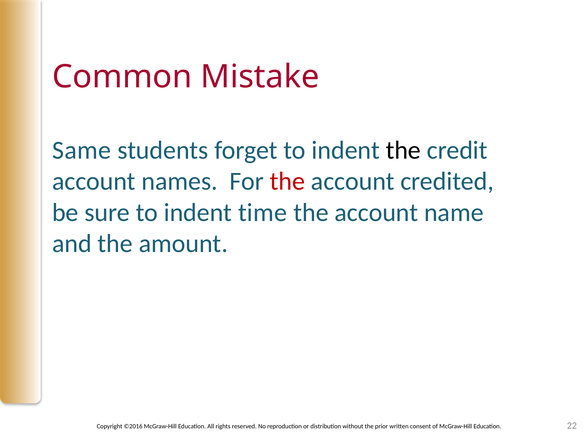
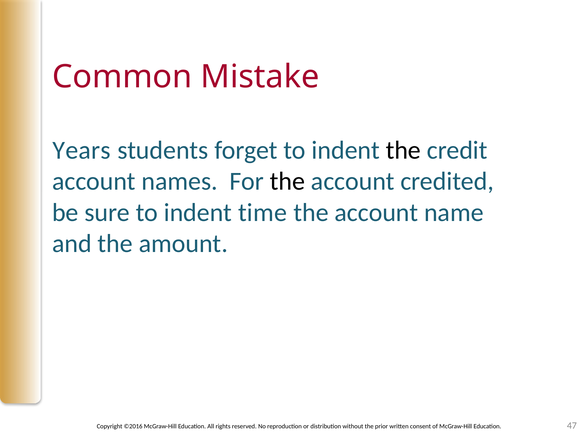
Same: Same -> Years (82, 150)
the colour: red -> black (287, 181)
22: 22 -> 47 (572, 426)
